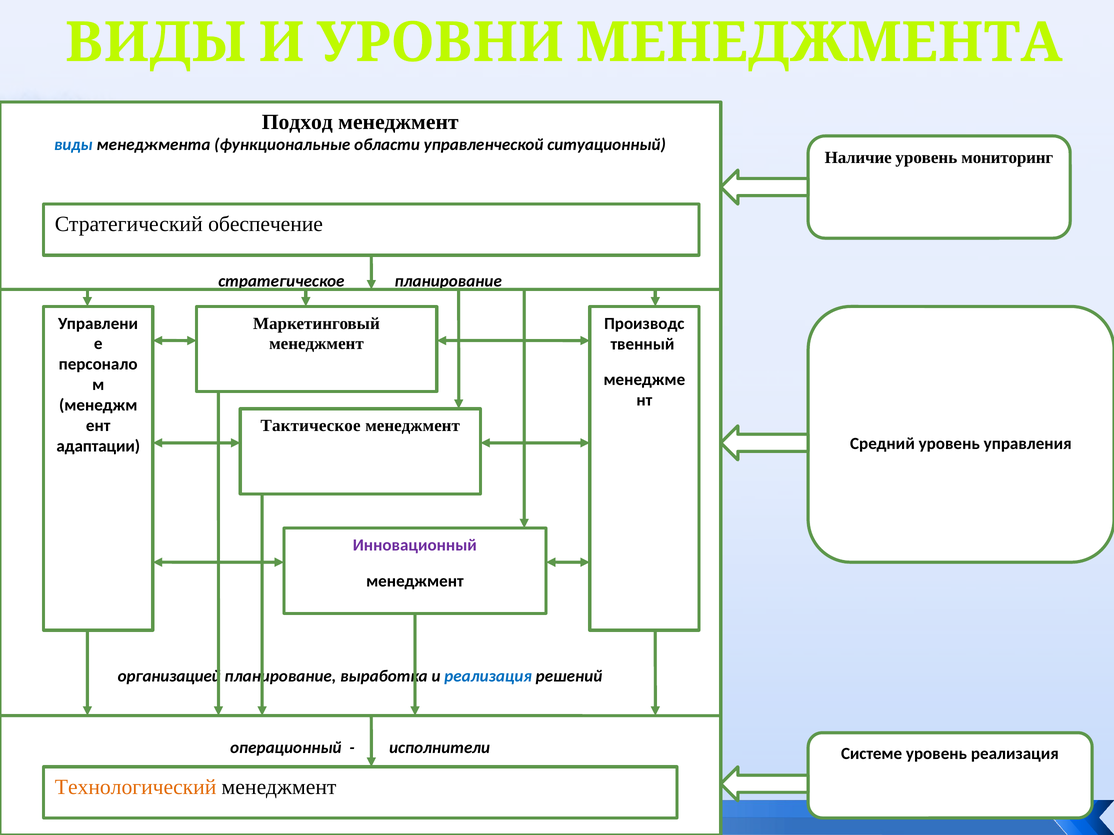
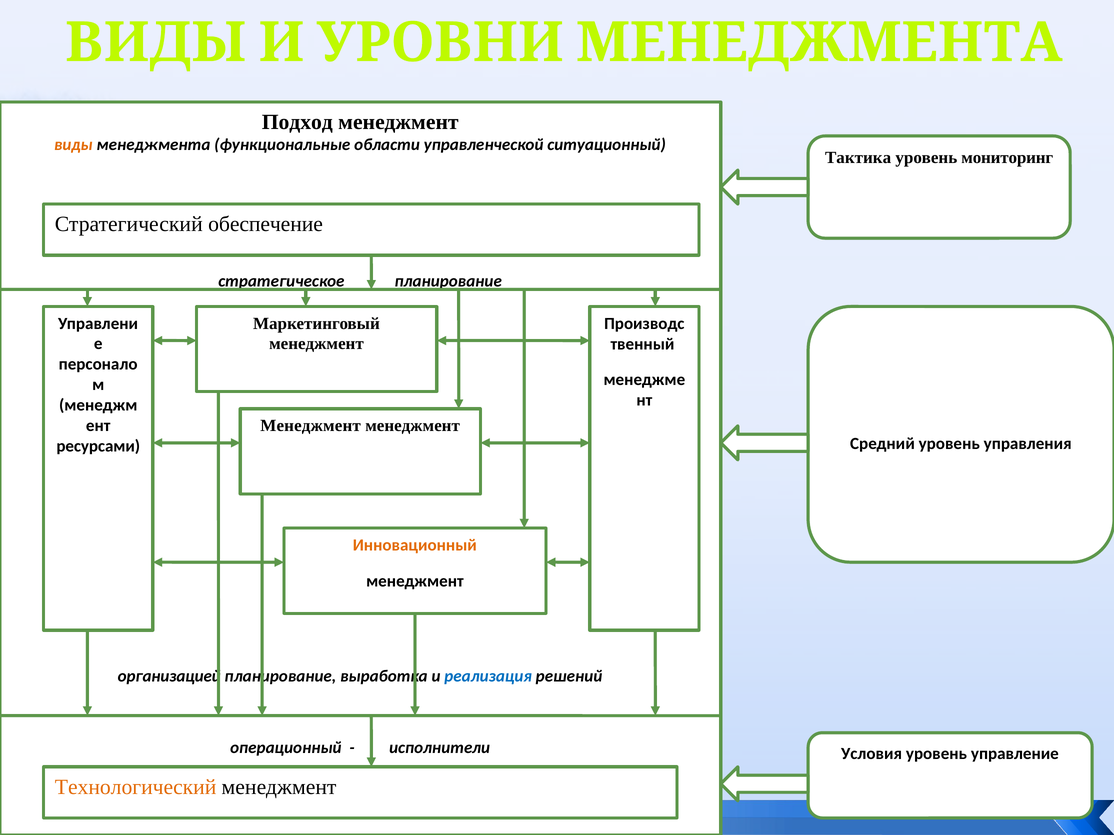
виды colour: blue -> orange (73, 145)
Наличие: Наличие -> Тактика (858, 158)
Тактическое: Тактическое -> Менеджмент (311, 426)
адаптации: адаптации -> ресурсами (98, 446)
Инновационный colour: purple -> orange (415, 545)
Системе: Системе -> Условия (872, 754)
уровень реализация: реализация -> управление (1015, 754)
